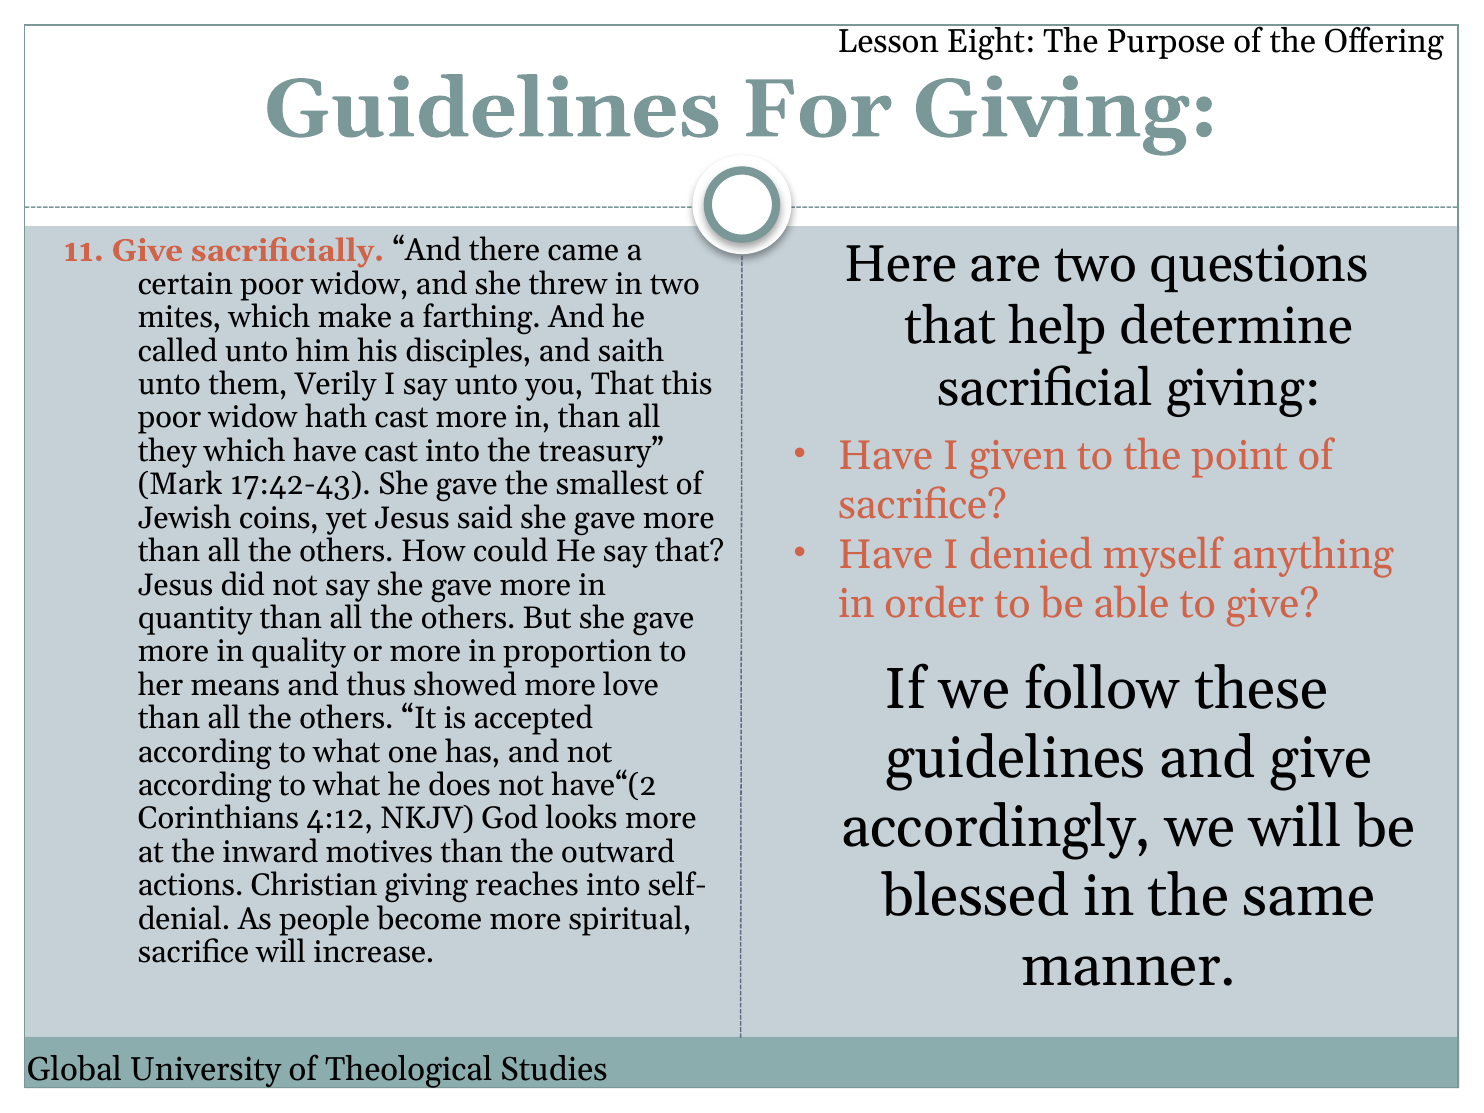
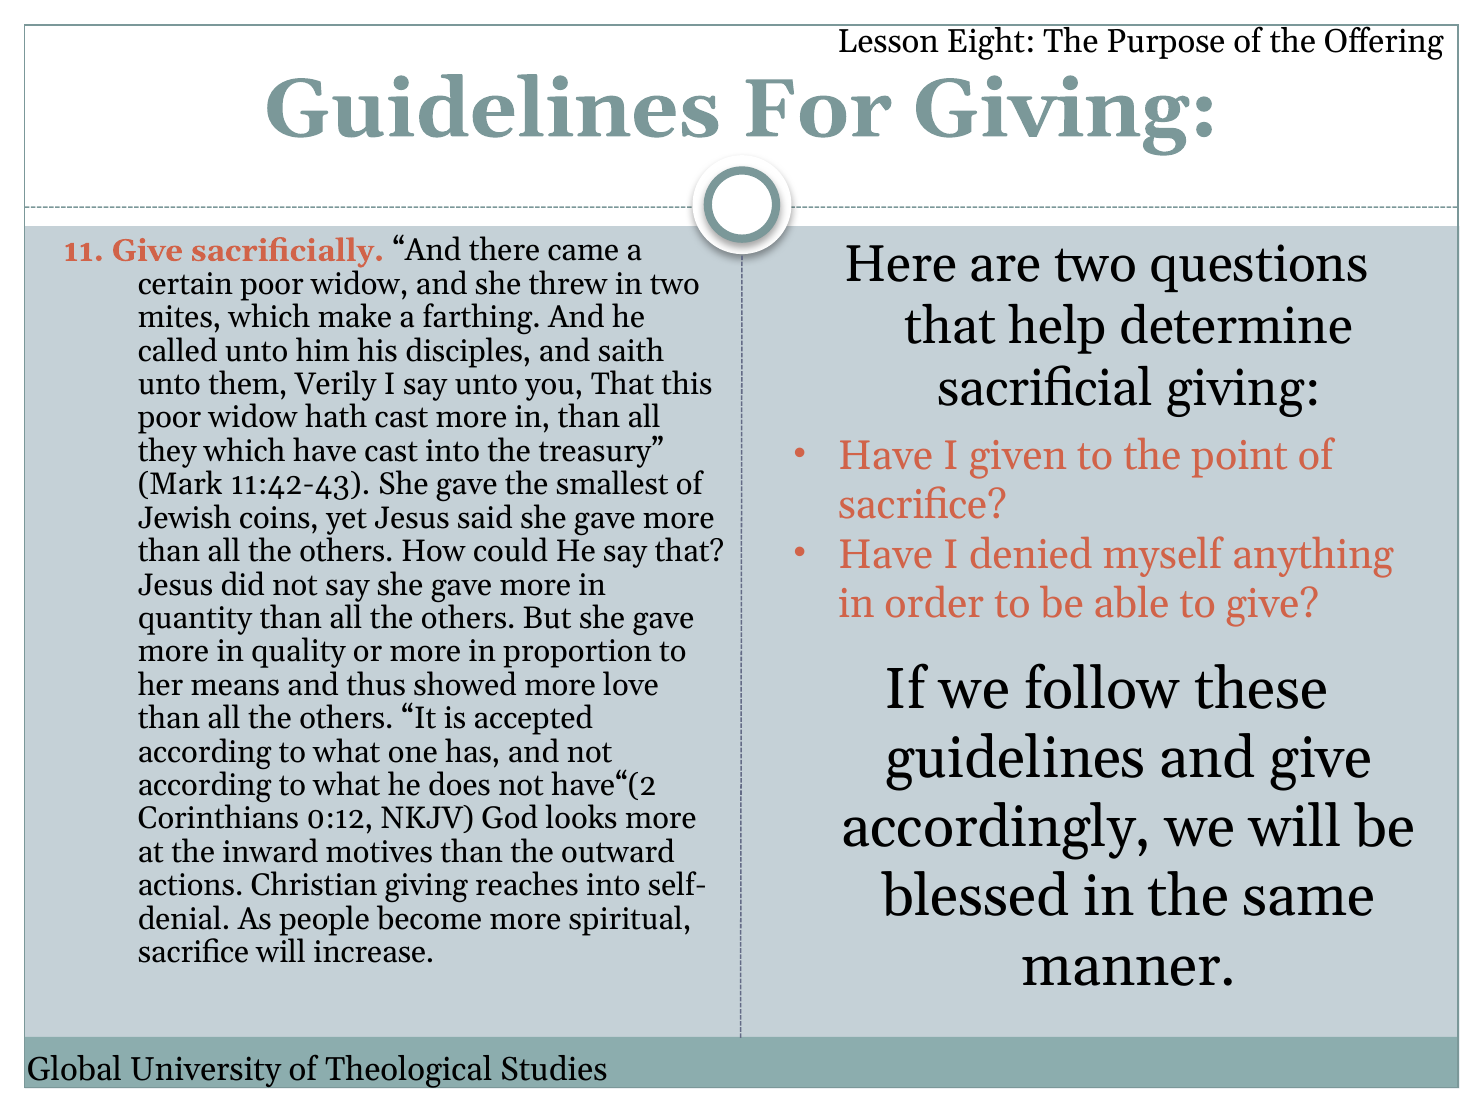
17:42-43: 17:42-43 -> 11:42-43 (300, 485)
4:12: 4:12 -> 0:12 (340, 819)
